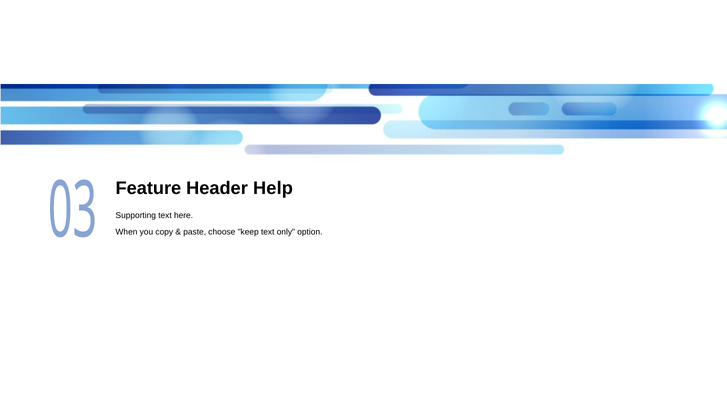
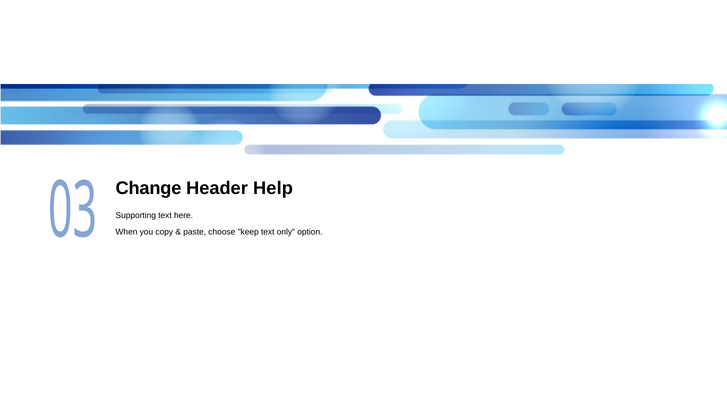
Feature: Feature -> Change (148, 188)
